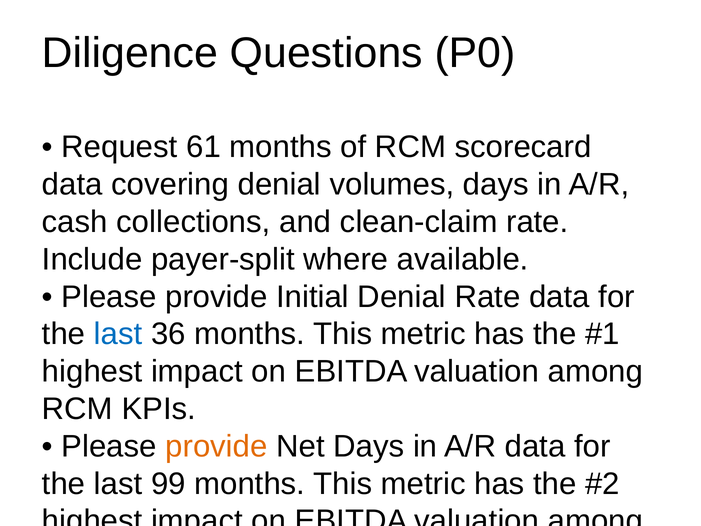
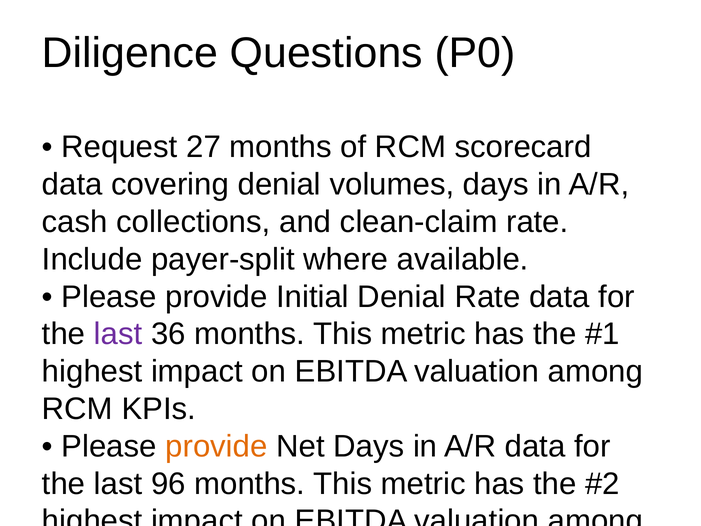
61: 61 -> 27 (203, 147)
last colour: blue -> purple (118, 334)
99: 99 -> 96 (168, 484)
